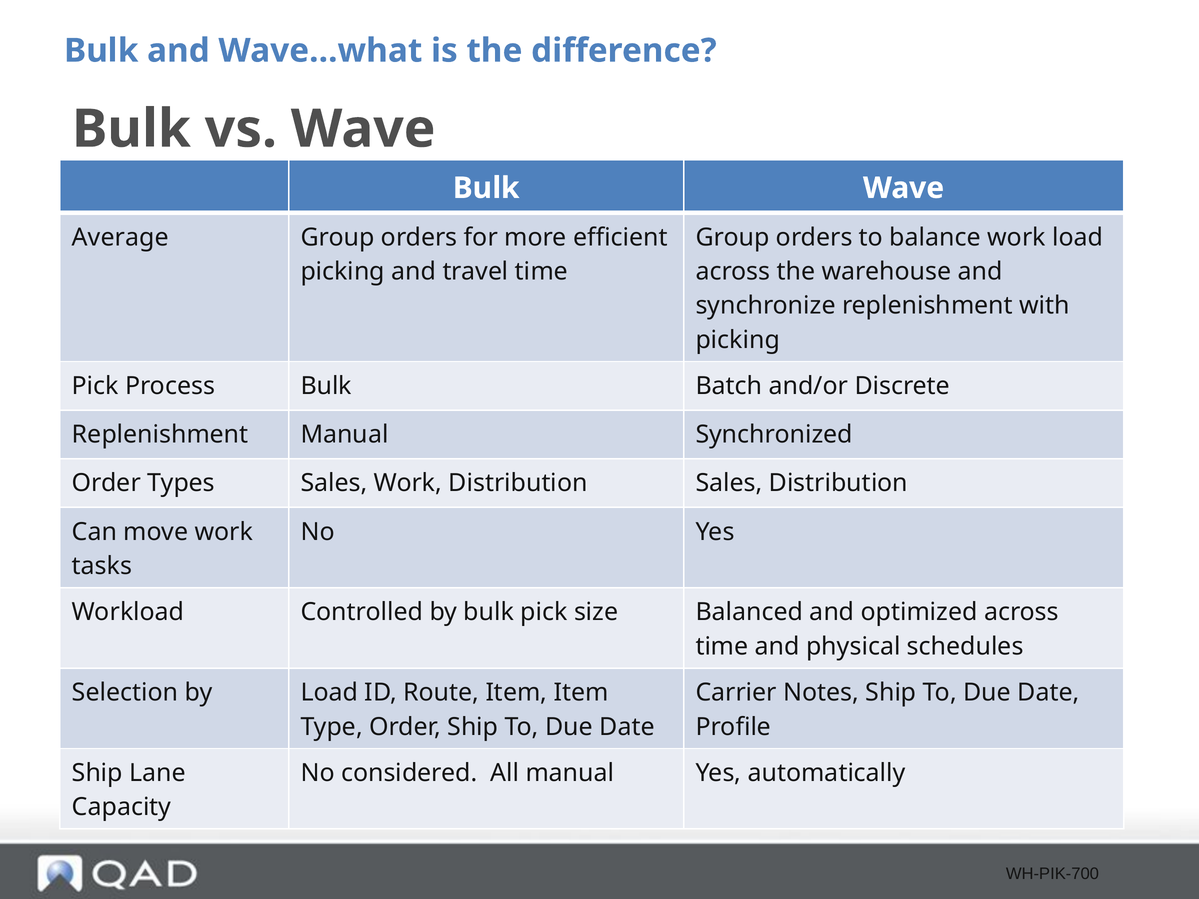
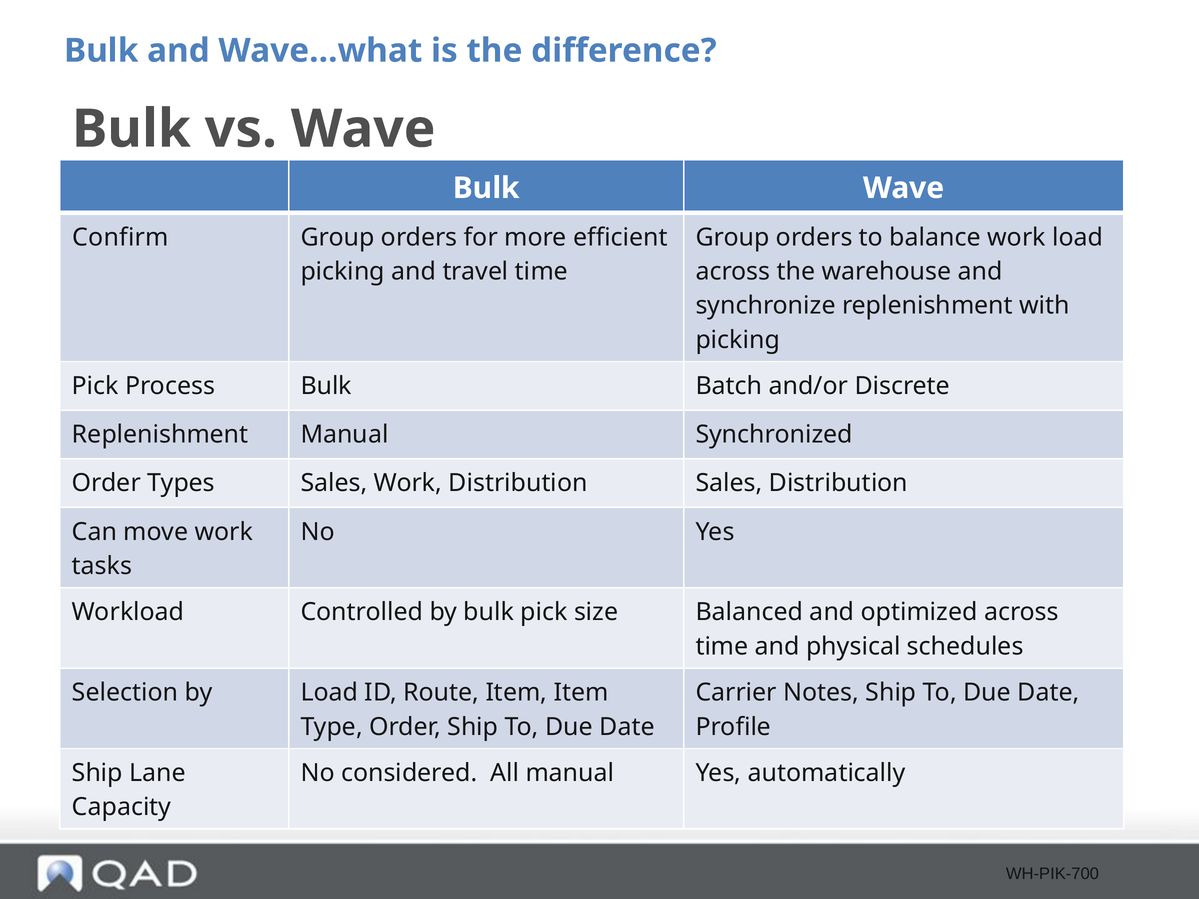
Average: Average -> Confirm (120, 237)
